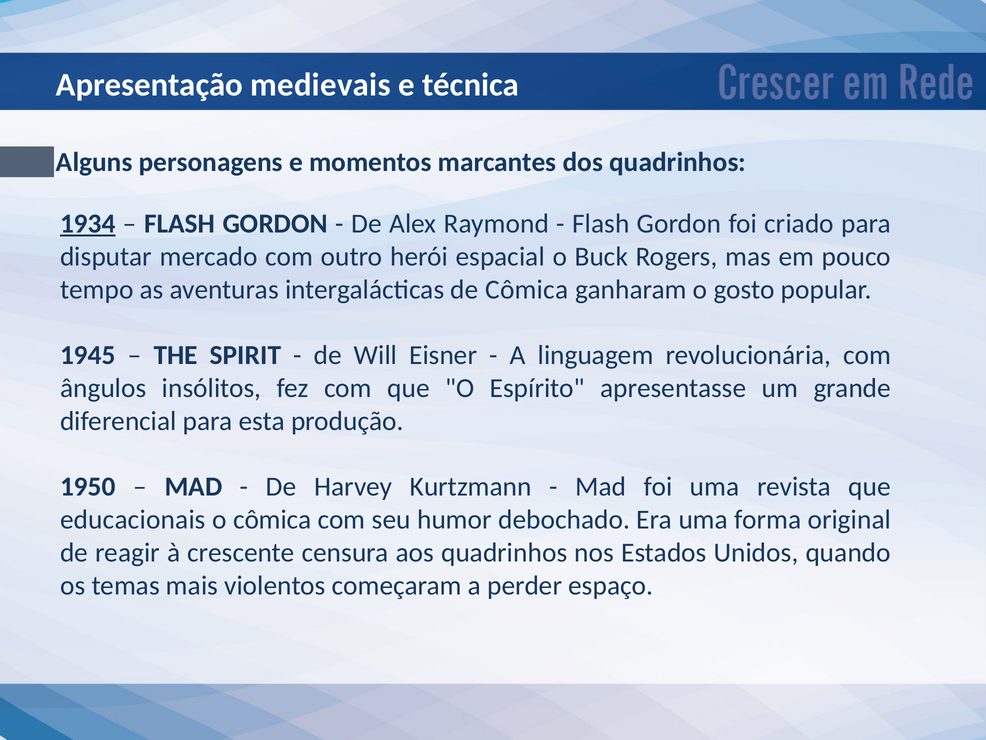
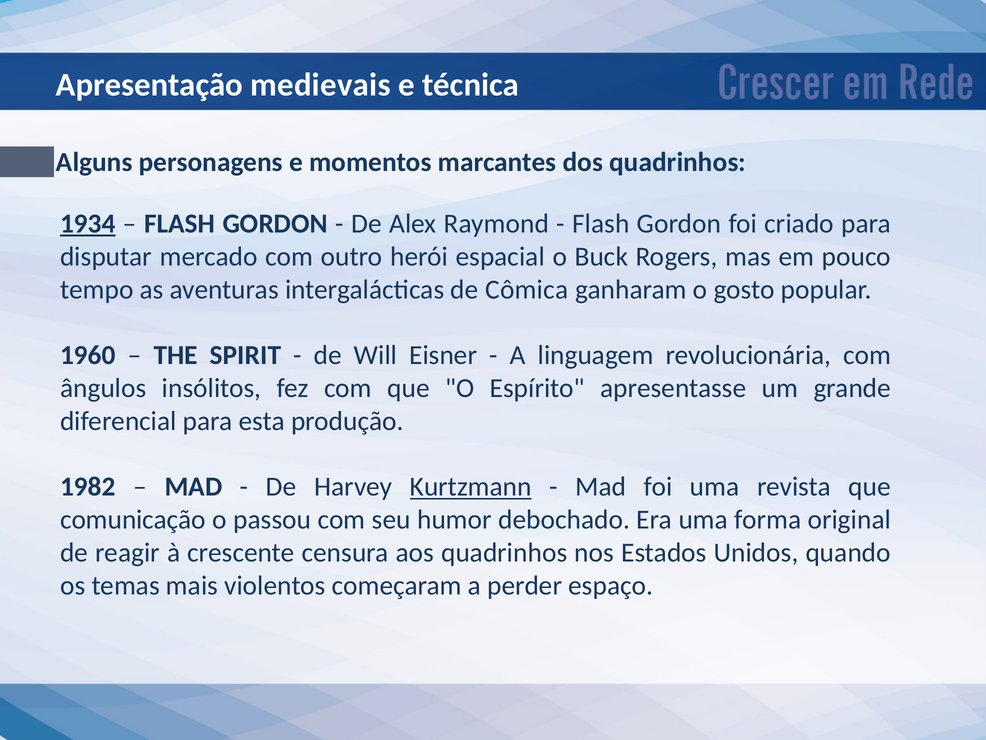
1945: 1945 -> 1960 (88, 355)
1950: 1950 -> 1982 (88, 487)
Kurtzmann underline: none -> present (471, 487)
educacionais: educacionais -> comunicação (133, 519)
o cômica: cômica -> passou (272, 519)
